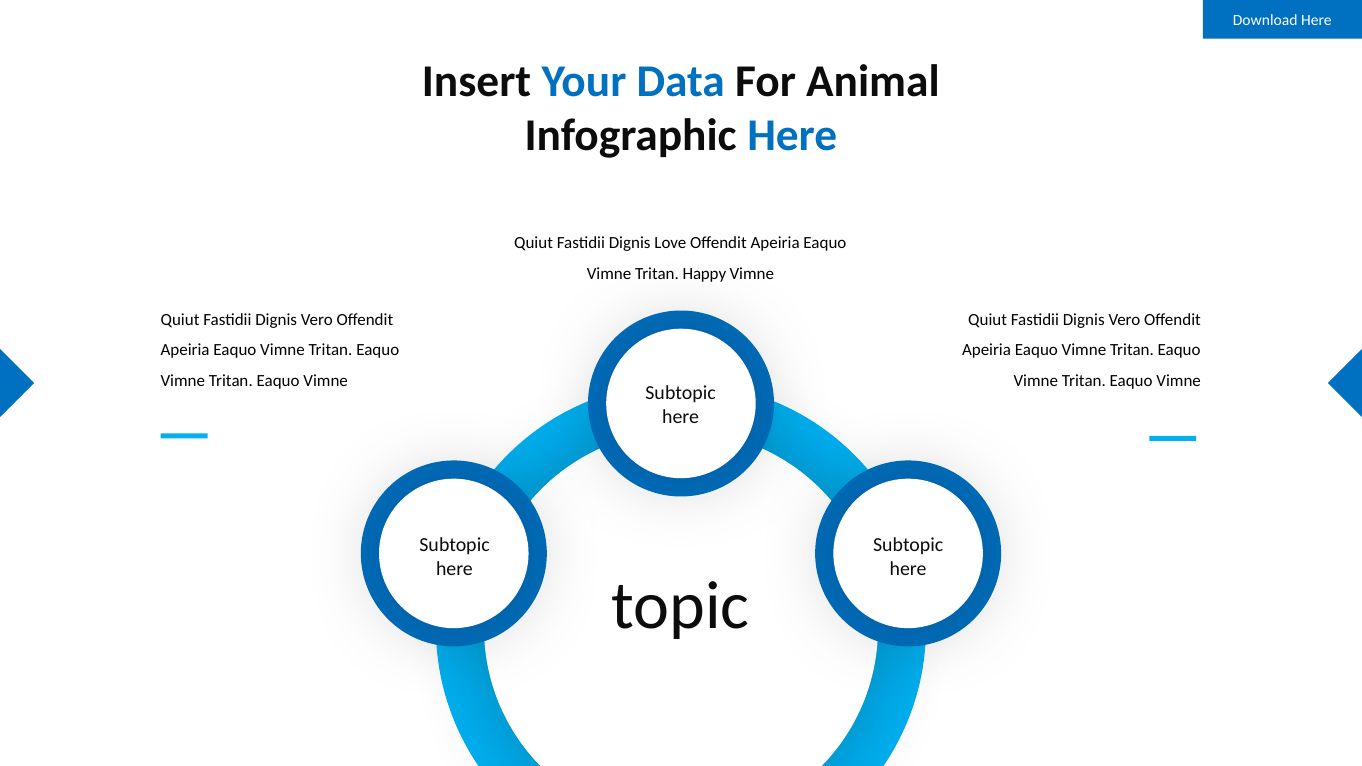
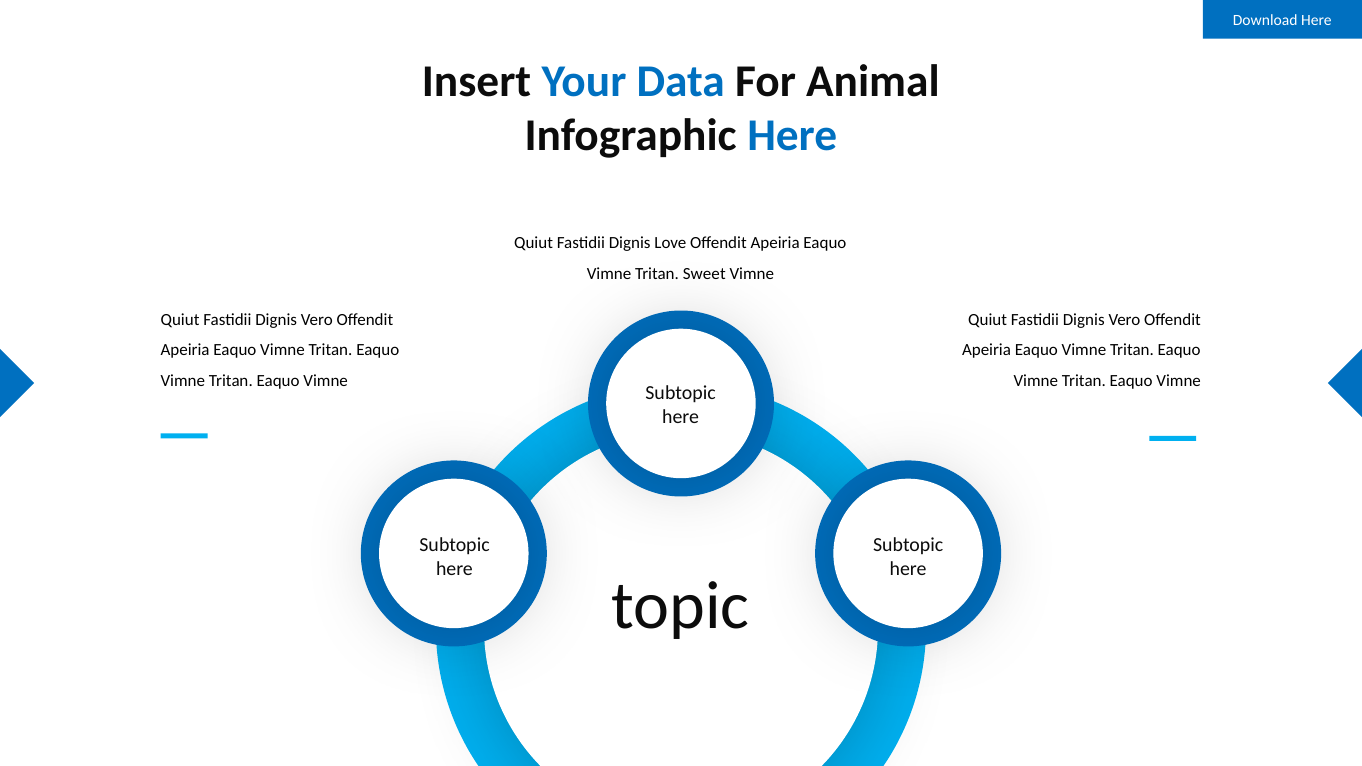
Happy: Happy -> Sweet (704, 274)
